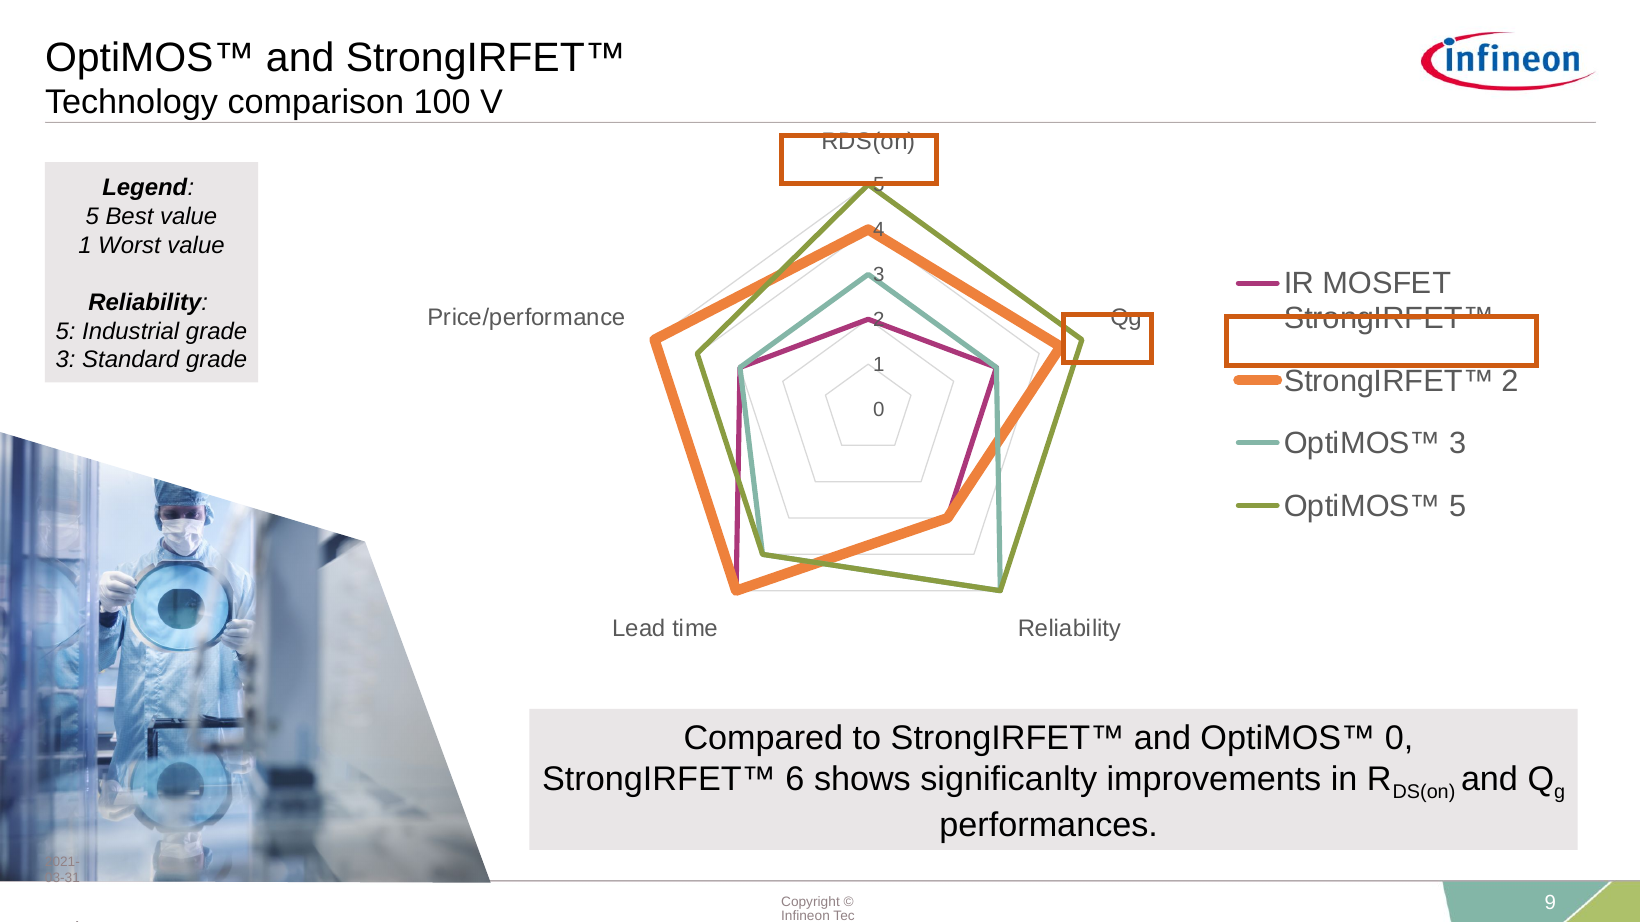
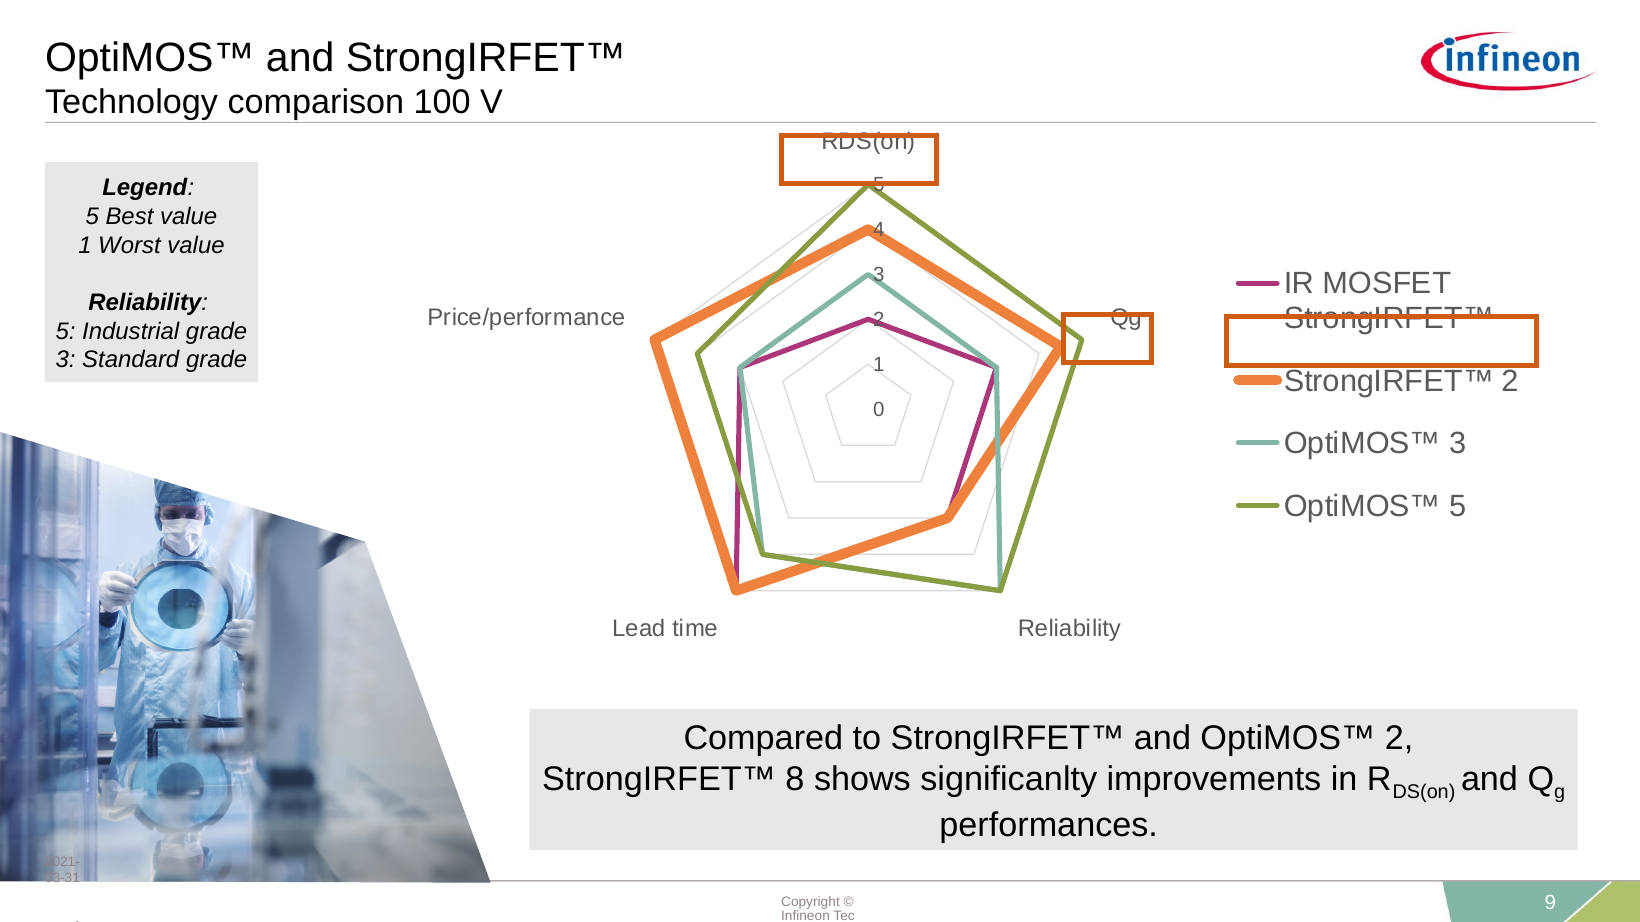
OptiMOS™ 0: 0 -> 2 (1399, 738)
6: 6 -> 8 (795, 779)
